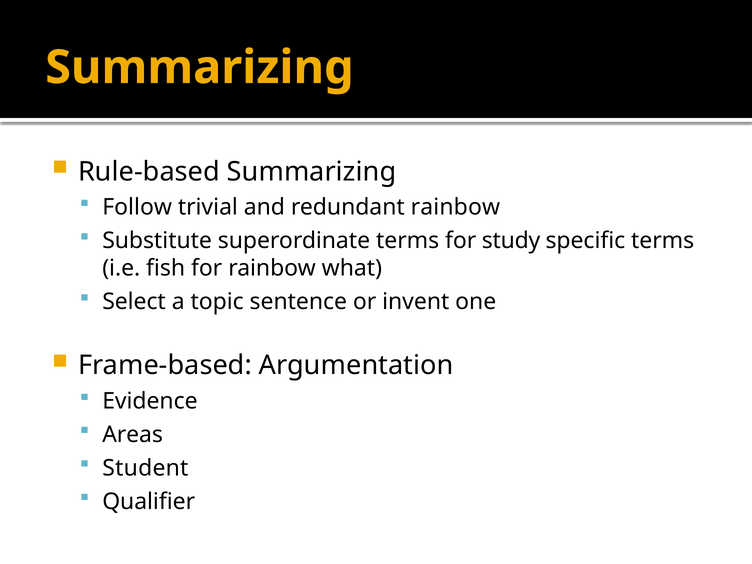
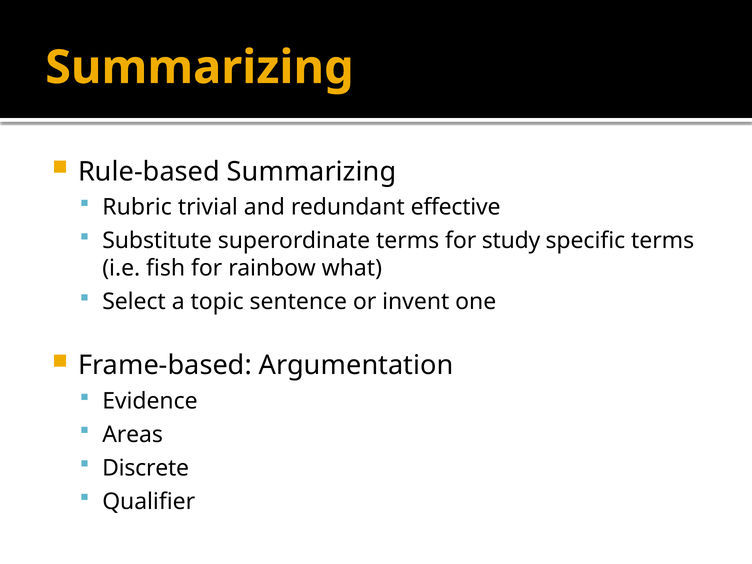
Follow: Follow -> Rubric (137, 207)
redundant rainbow: rainbow -> effective (456, 207)
Student: Student -> Discrete (146, 468)
